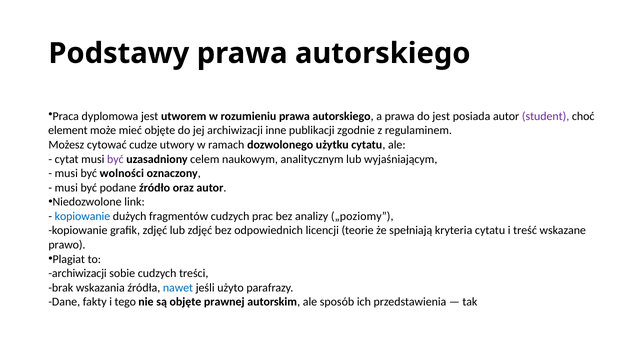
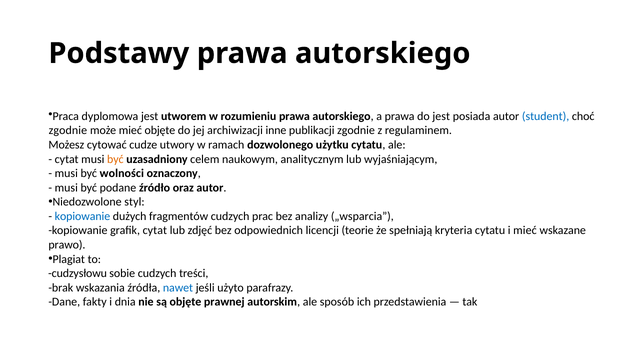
student colour: purple -> blue (546, 116)
element: element -> zgodnie (68, 131)
być colour: purple -> orange (115, 159)
link: link -> styl (134, 202)
„poziomy: „poziomy -> „wsparcia (362, 216)
grafik zdjęć: zdjęć -> cytat (155, 231)
i treść: treść -> mieć (525, 231)
archiwizacji: archiwizacji -> cudzysłowu (78, 274)
tego: tego -> dnia (125, 302)
